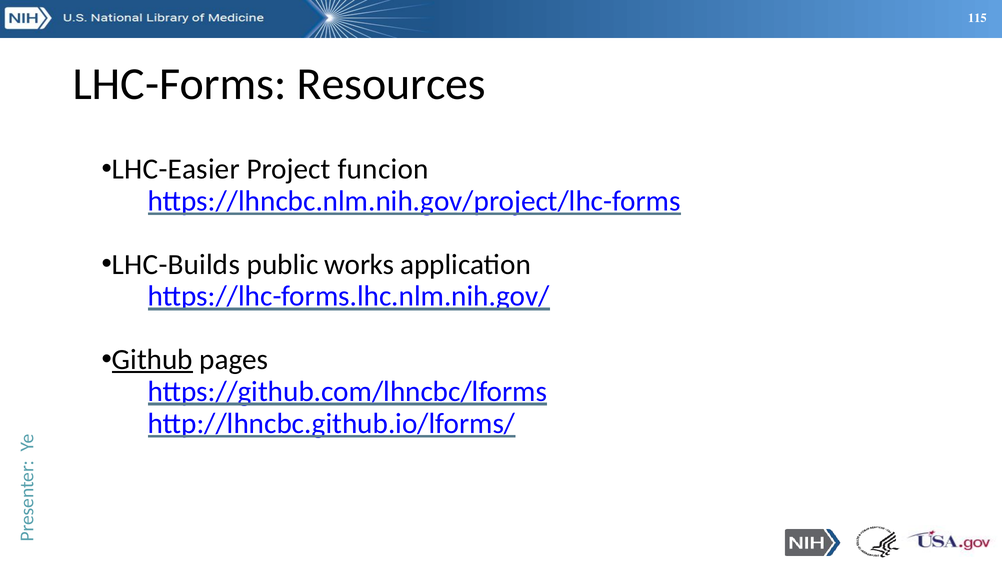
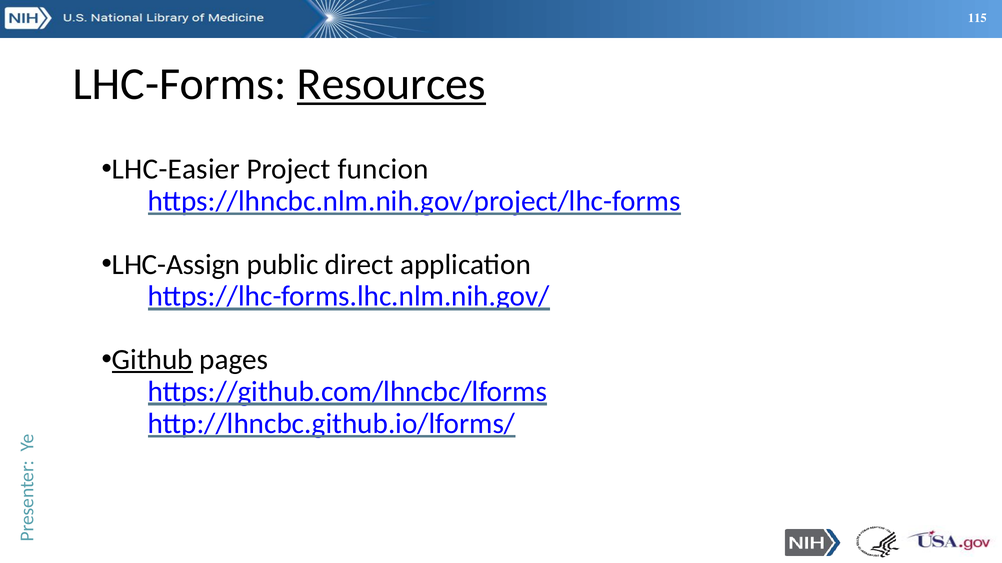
Resources underline: none -> present (391, 84)
LHC-Builds: LHC-Builds -> LHC-Assign (176, 265)
works: works -> direct (359, 265)
